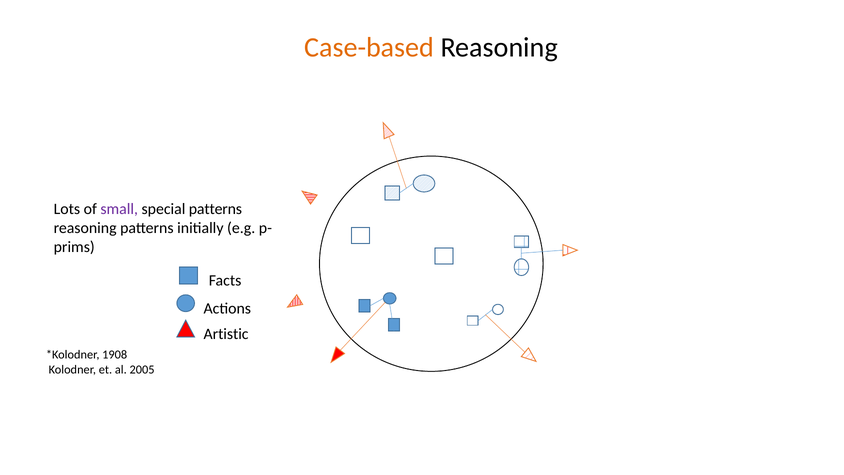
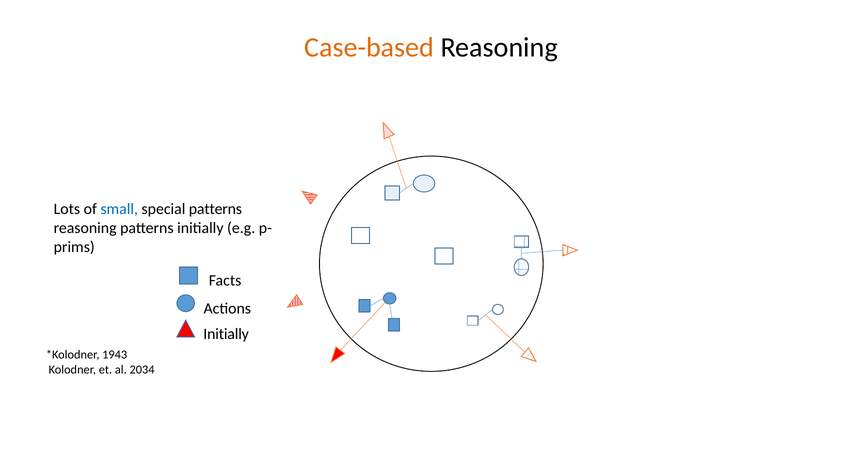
small colour: purple -> blue (119, 209)
Artistic: Artistic -> Initially (226, 334)
1908: 1908 -> 1943 (115, 355)
2005: 2005 -> 2034 (142, 369)
